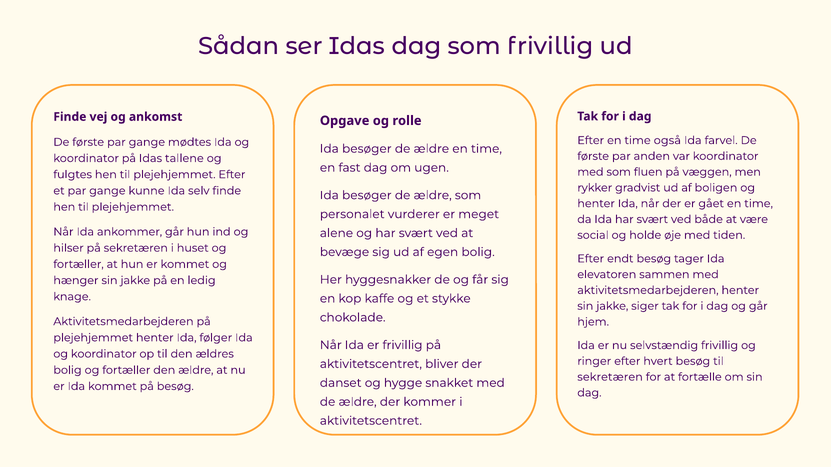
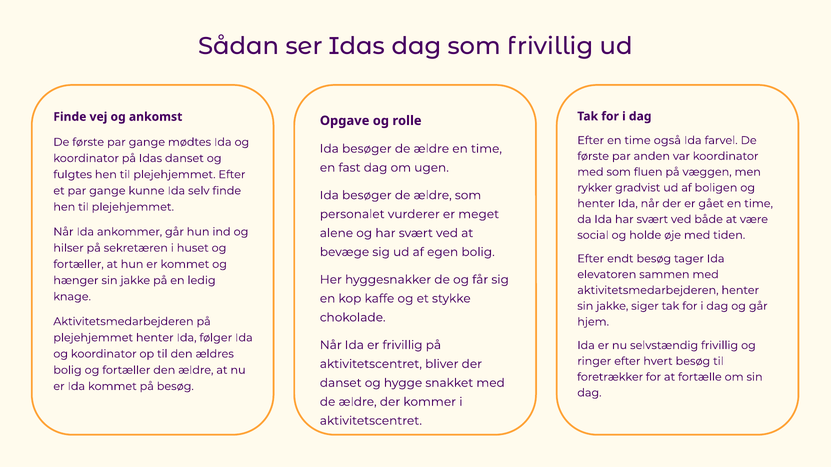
Idas tallene: tallene -> danset (184, 158)
sekretæren: sekretæren -> foretrækker (610, 377)
